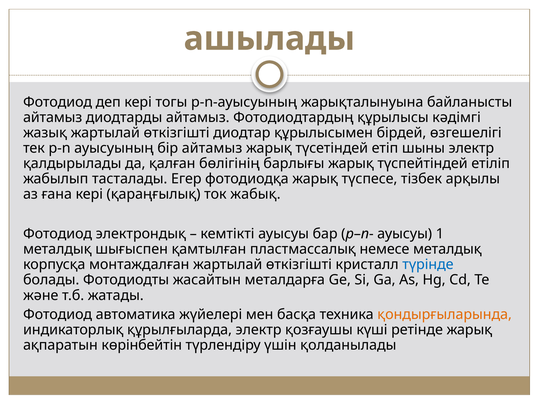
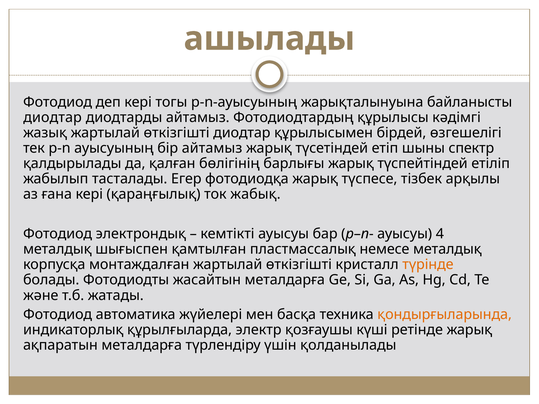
айтамыз: айтамыз -> диодтар (53, 118)
шыны электр: электр -> спектр (471, 148)
1: 1 -> 4 (440, 234)
түрінде colour: blue -> orange (428, 265)
ақпаратын көрінбейтін: көрінбейтін -> металдарға (142, 345)
